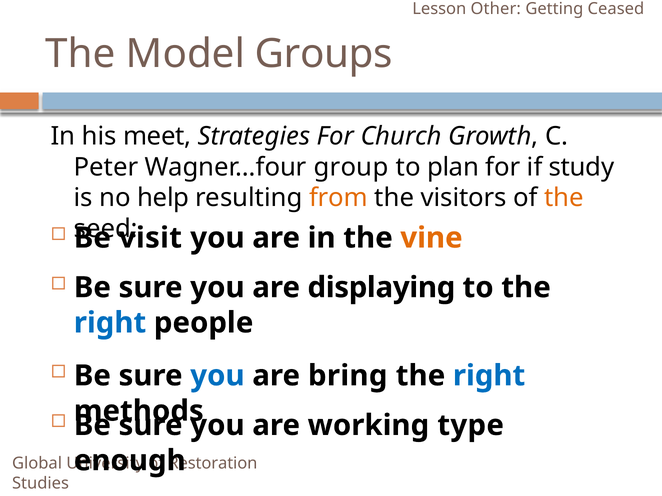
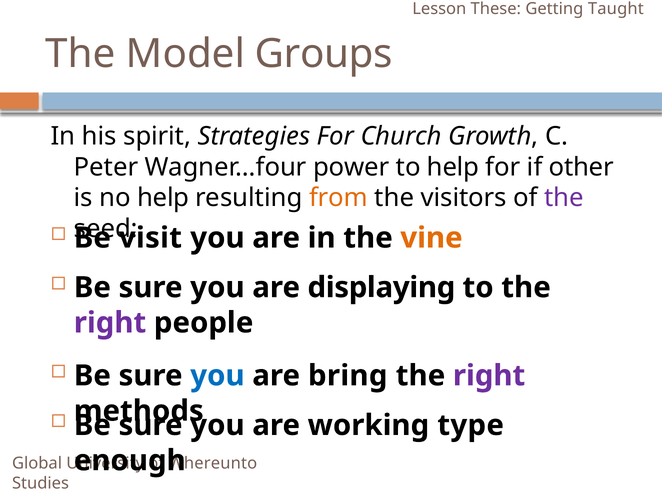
Other: Other -> These (496, 9)
Ceased: Ceased -> Taught (616, 9)
meet: meet -> spirit (157, 136)
group: group -> power (351, 167)
to plan: plan -> help (453, 167)
study: study -> other (581, 167)
the colour: orange -> purple (564, 198)
right colour: blue -> purple (110, 323)
right colour: blue -> purple (489, 376)
Restoration: Restoration -> Whereunto (213, 464)
